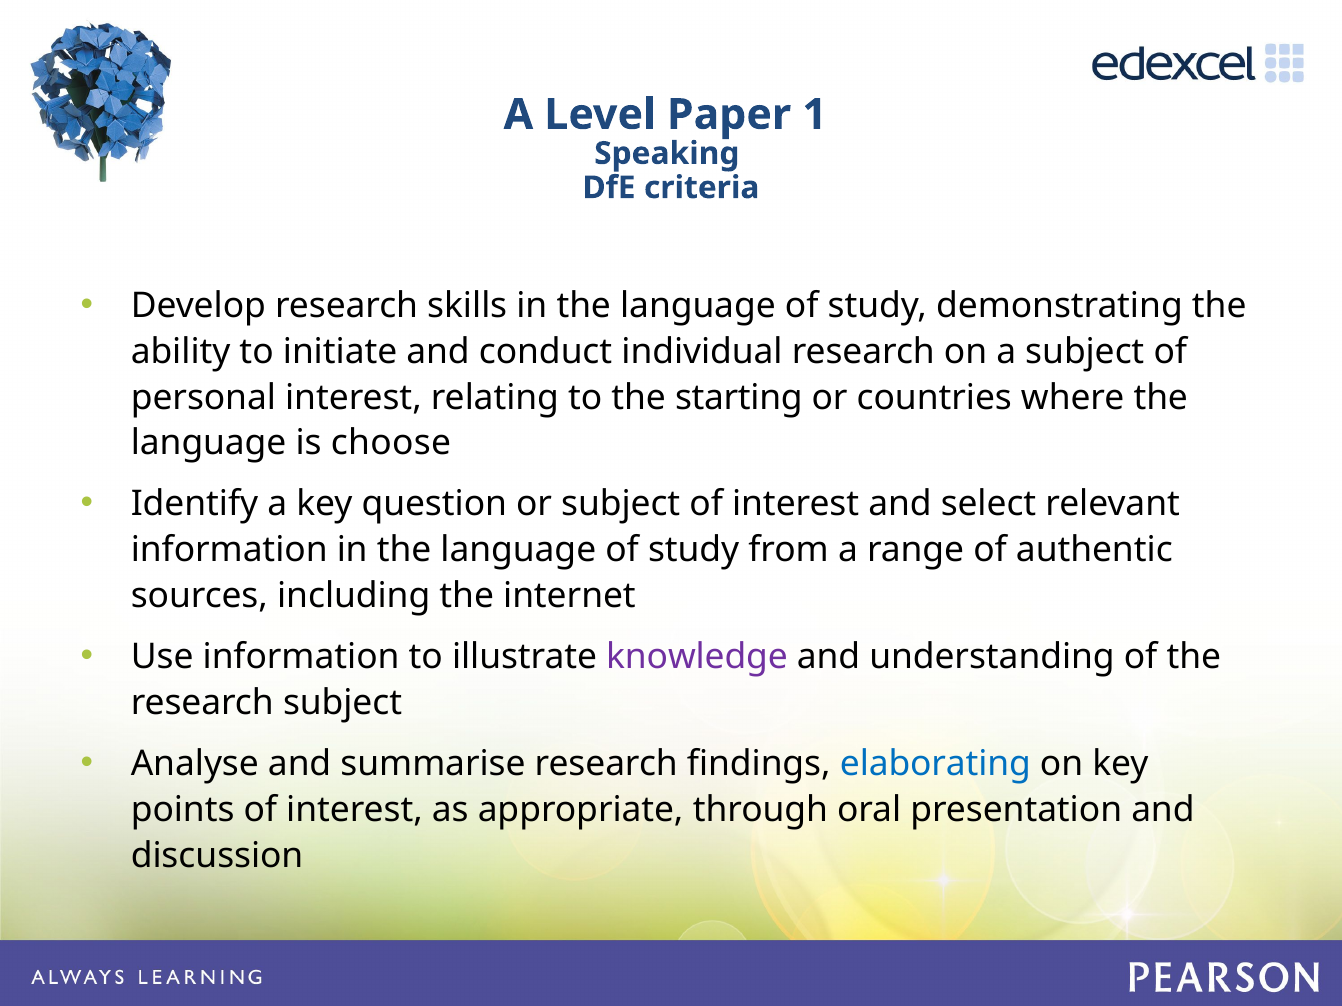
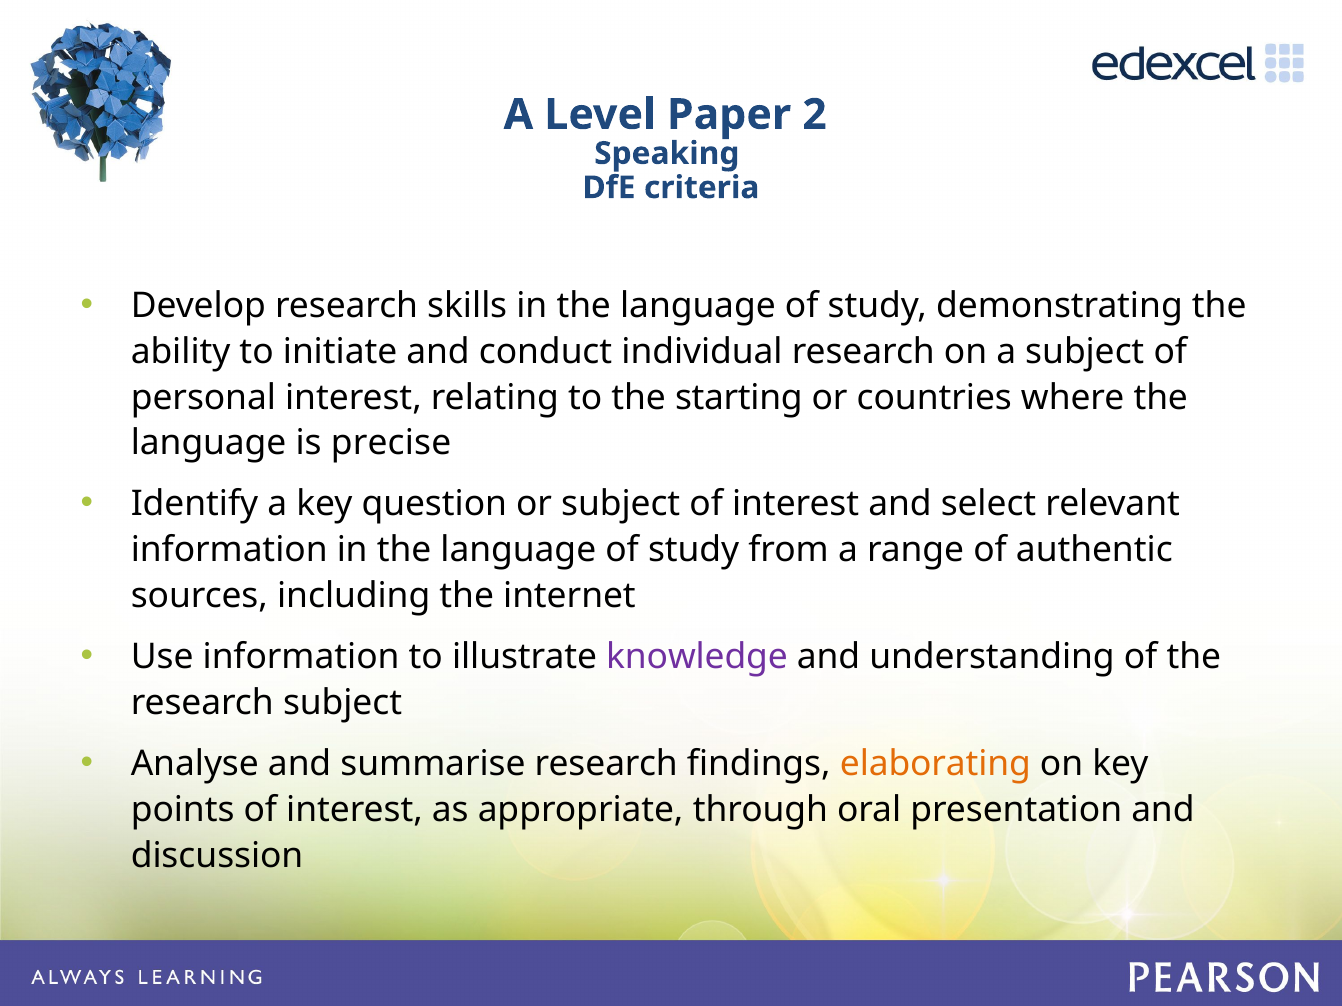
1: 1 -> 2 (815, 115)
choose: choose -> precise (391, 444)
elaborating colour: blue -> orange (935, 764)
